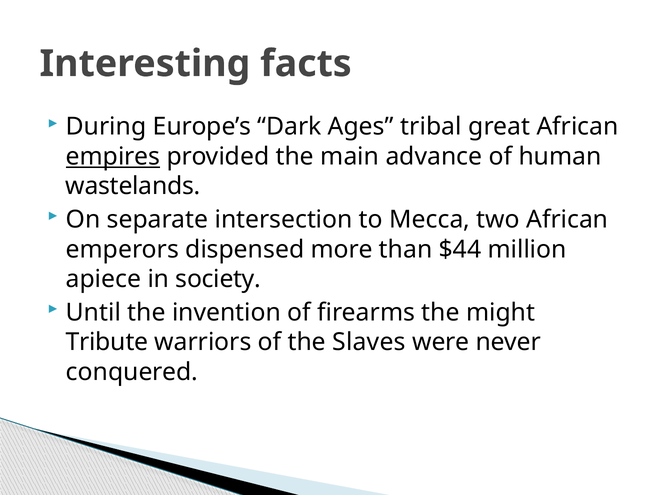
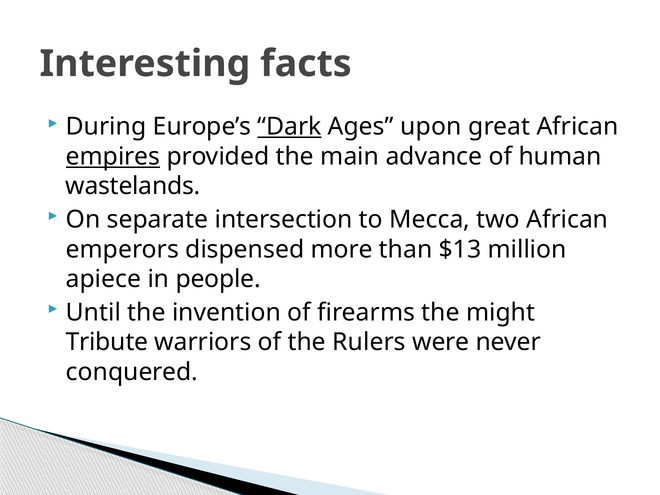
Dark underline: none -> present (289, 127)
tribal: tribal -> upon (431, 127)
$44: $44 -> $13 (460, 249)
society: society -> people (218, 279)
Slaves: Slaves -> Rulers (369, 342)
